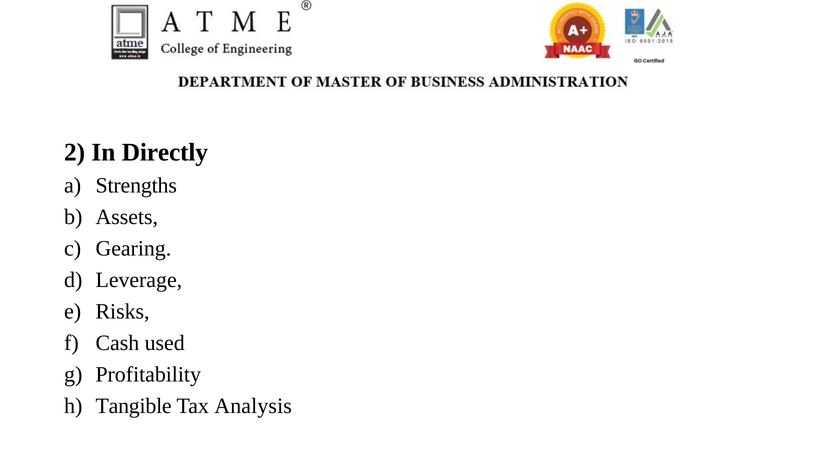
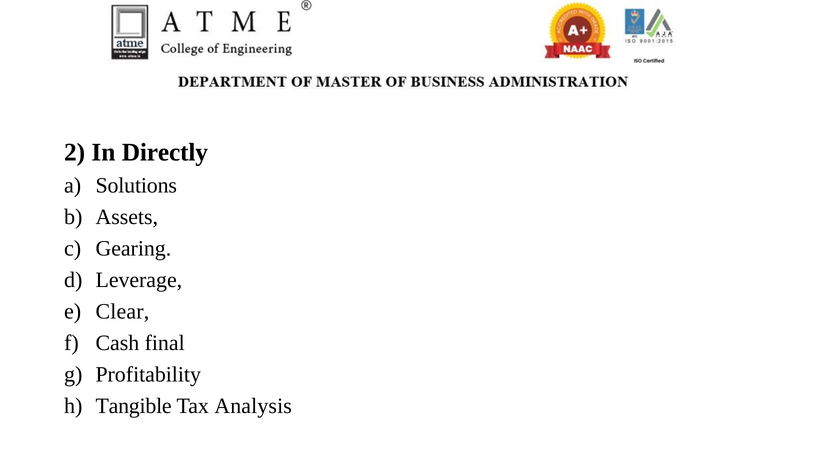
Strengths: Strengths -> Solutions (136, 185)
Risks: Risks -> Clear (122, 311)
used: used -> final (165, 343)
